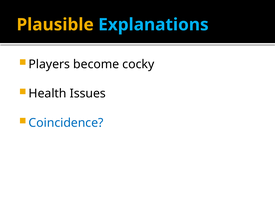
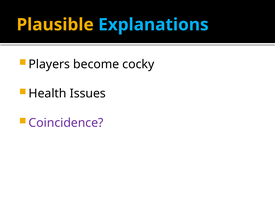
Coincidence colour: blue -> purple (66, 123)
